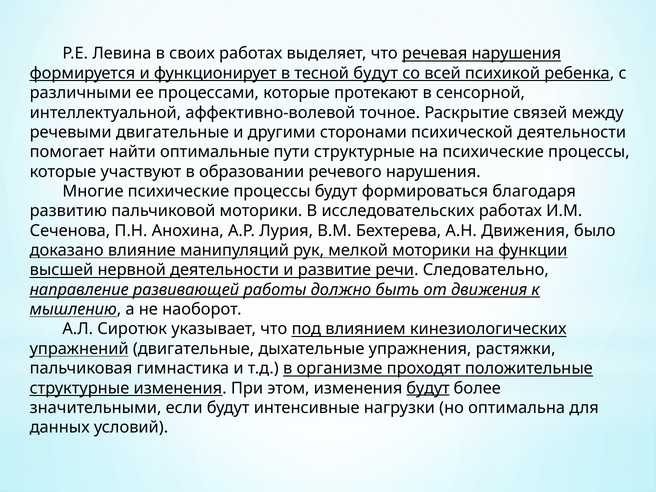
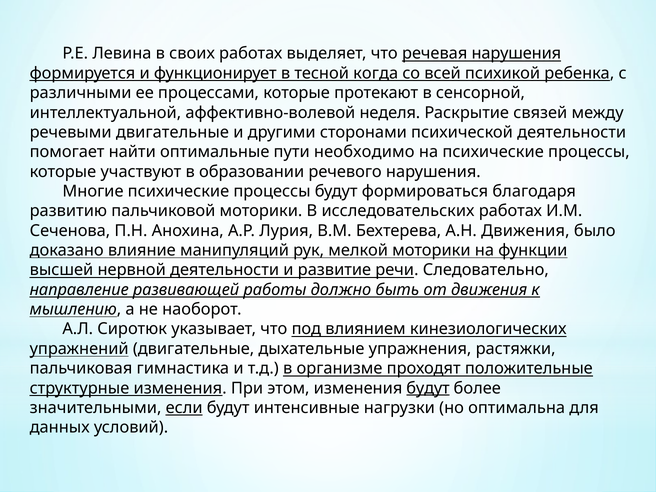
тесной будут: будут -> когда (376, 73)
точное: точное -> неделя (390, 113)
пути структурные: структурные -> необходимо (364, 152)
если underline: none -> present (184, 408)
